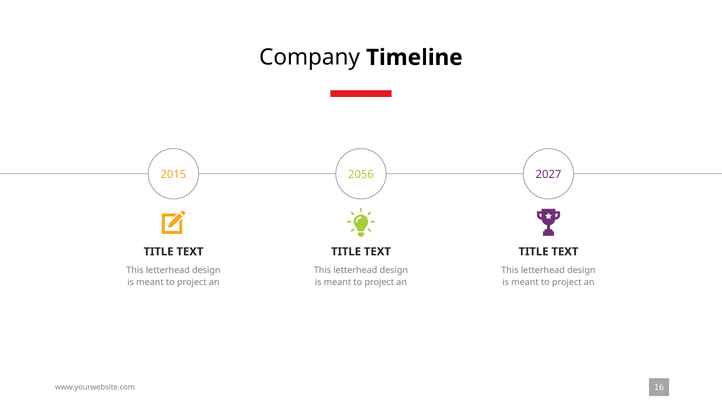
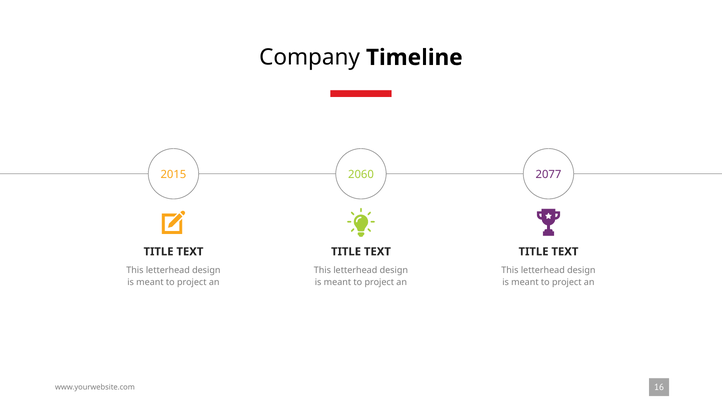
2056: 2056 -> 2060 (361, 174)
2027: 2027 -> 2077 (548, 174)
